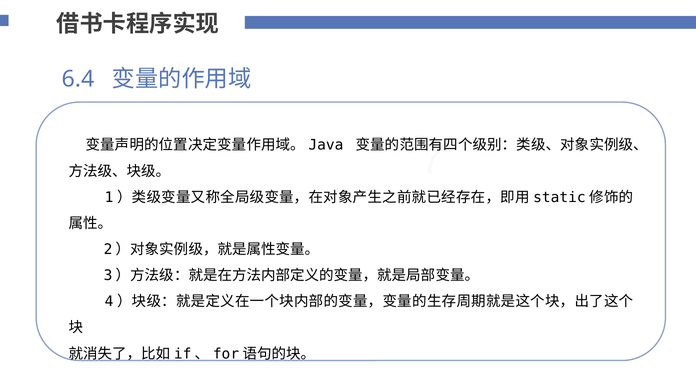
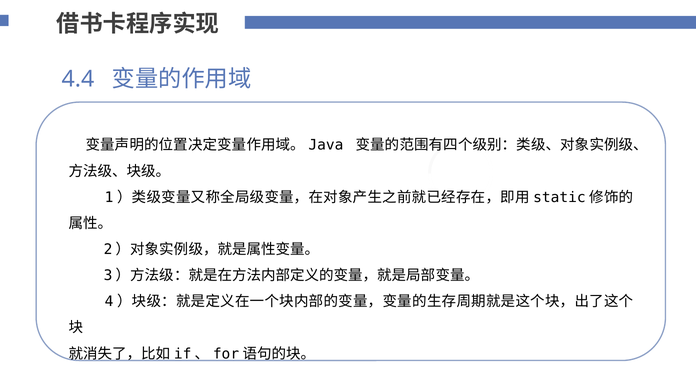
6.4: 6.4 -> 4.4 (78, 79)
